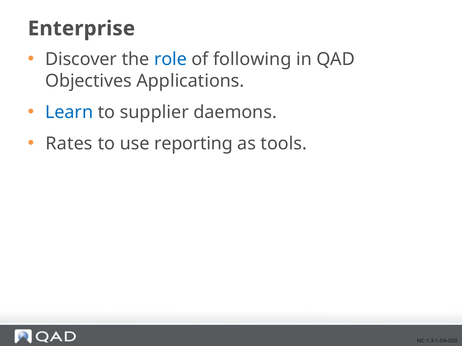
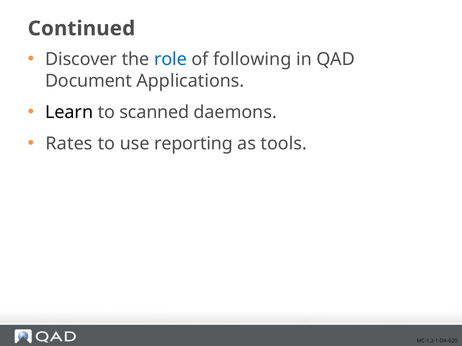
Enterprise: Enterprise -> Continued (81, 29)
Objectives: Objectives -> Document (89, 81)
Learn colour: blue -> black (69, 112)
supplier: supplier -> scanned (154, 112)
